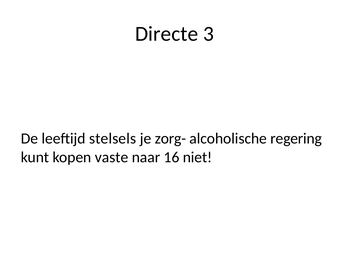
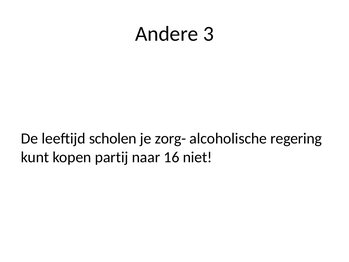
Directe: Directe -> Andere (167, 34)
stelsels: stelsels -> scholen (113, 138)
vaste: vaste -> partij (112, 157)
